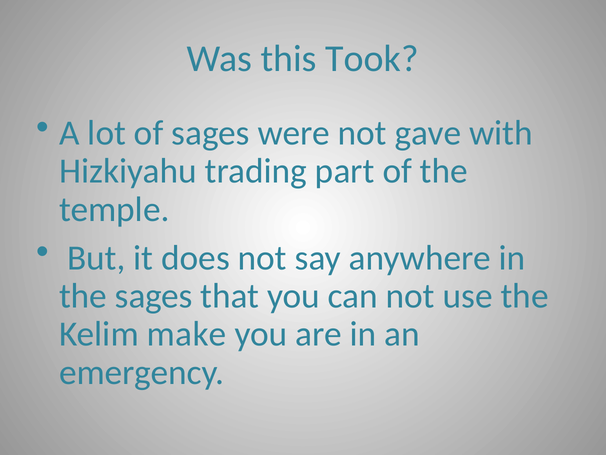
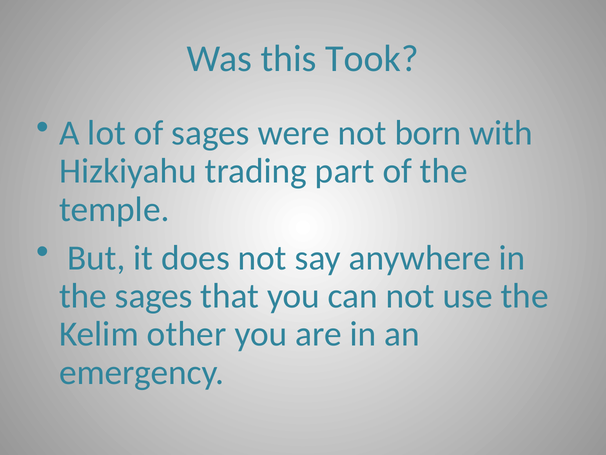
gave: gave -> born (428, 133)
make: make -> other (187, 334)
